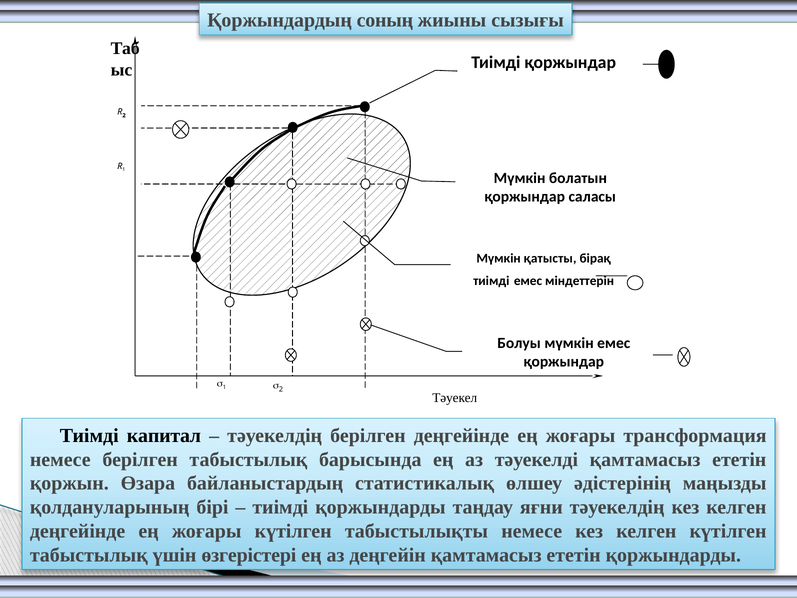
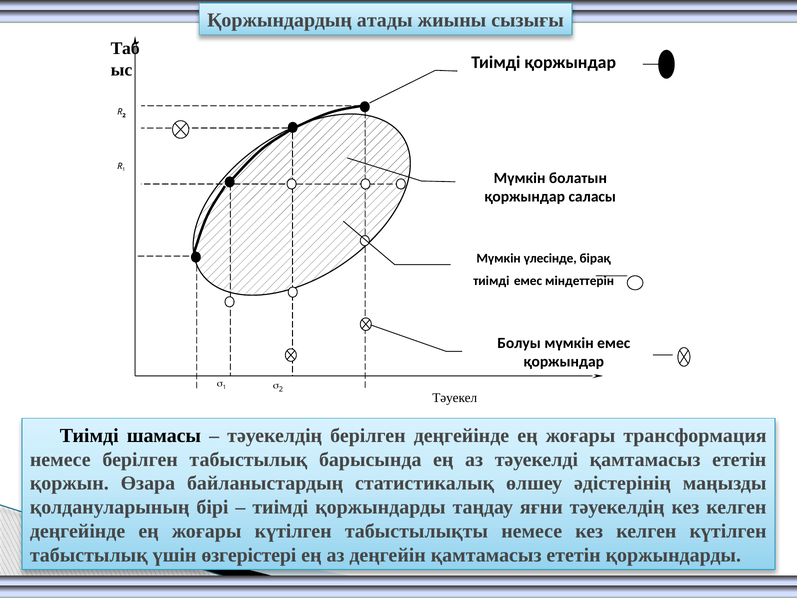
соның: соның -> атады (385, 20)
қатысты: қатысты -> үлесінде (550, 258)
капитал: капитал -> шамасы (164, 435)
